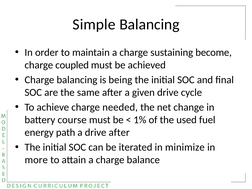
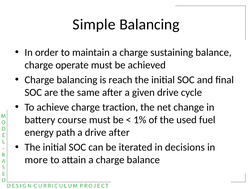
sustaining become: become -> balance (214, 52)
coupled: coupled -> operate (72, 65)
being: being -> reach (120, 80)
needed: needed -> traction (120, 107)
minimize: minimize -> decisions (185, 147)
